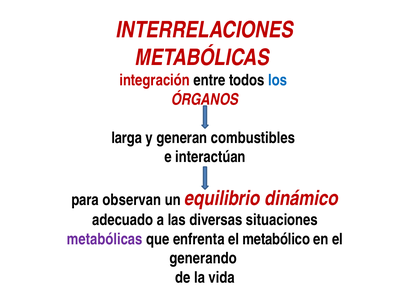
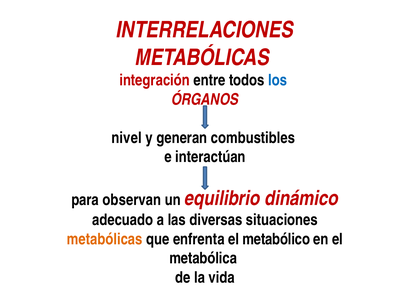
larga: larga -> nivel (127, 138)
metabólicas colour: purple -> orange (105, 239)
generando: generando -> metabólica (203, 258)
